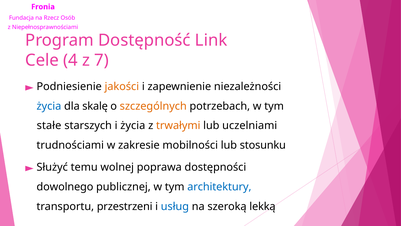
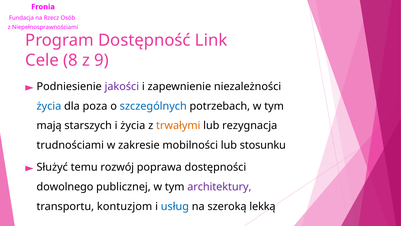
4: 4 -> 8 (71, 60)
7: 7 -> 9 (102, 60)
jakości colour: orange -> purple (122, 86)
skalę: skalę -> poza (95, 106)
szczególnych colour: orange -> blue (153, 106)
stałe: stałe -> mają (49, 125)
uczelniami: uczelniami -> rezygnacja (250, 125)
wolnej: wolnej -> rozwój (117, 167)
architektury colour: blue -> purple (219, 187)
przestrzeni: przestrzeni -> kontuzjom (125, 206)
